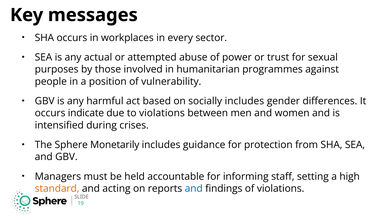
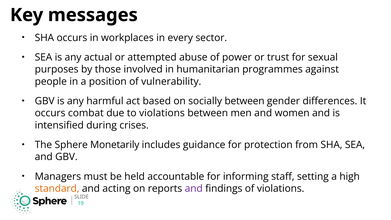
socially includes: includes -> between (245, 101)
indicate: indicate -> combat (86, 113)
and colour: blue -> purple (194, 189)
